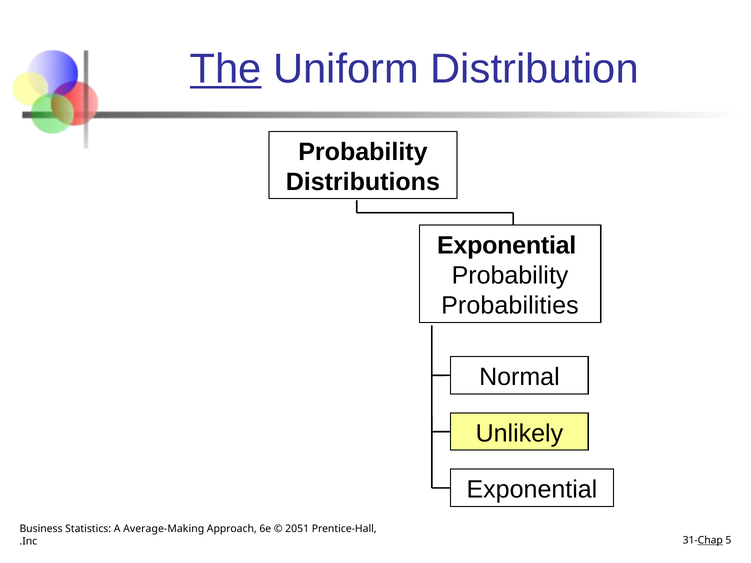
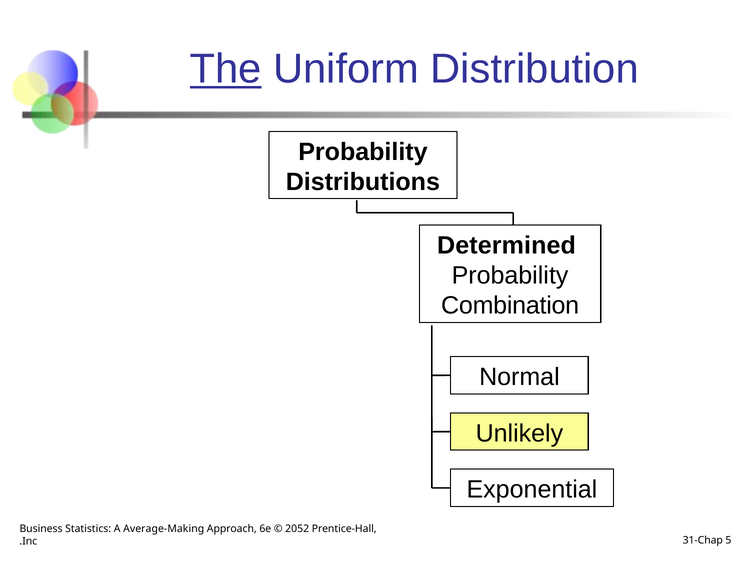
Exponential: Exponential -> Determined (506, 246)
Probabilities: Probabilities -> Combination (510, 306)
2051: 2051 -> 2052 (297, 529)
Chap underline: present -> none (710, 540)
